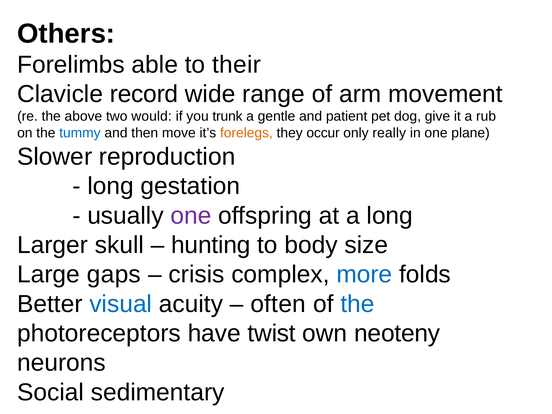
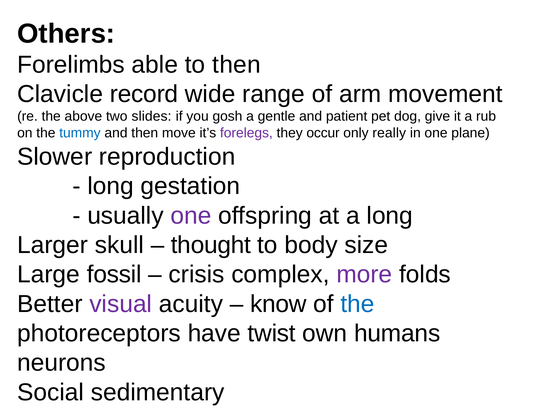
to their: their -> then (237, 65)
would: would -> slides (152, 116)
trunk: trunk -> gosh (227, 116)
forelegs colour: orange -> purple (246, 133)
hunting: hunting -> thought (211, 245)
gaps: gaps -> fossil (114, 275)
more colour: blue -> purple (364, 275)
visual colour: blue -> purple (121, 304)
often: often -> know (278, 304)
neoteny: neoteny -> humans (397, 333)
